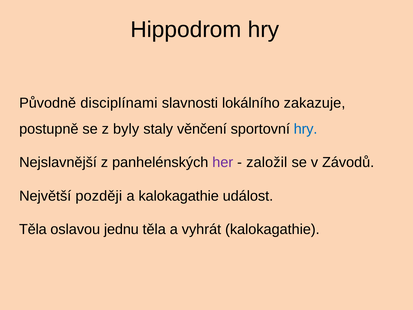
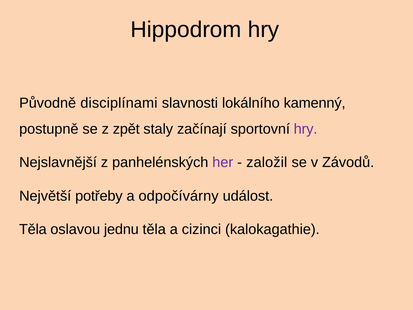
zakazuje: zakazuje -> kamenný (315, 103)
byly: byly -> zpět (126, 129)
věnčení: věnčení -> začínají (202, 129)
hry colour: blue -> purple (306, 129)
později: později -> potřeby (99, 196)
a kalokagathie: kalokagathie -> odpočívárny (179, 196)
vyhrát: vyhrát -> cizinci (201, 229)
